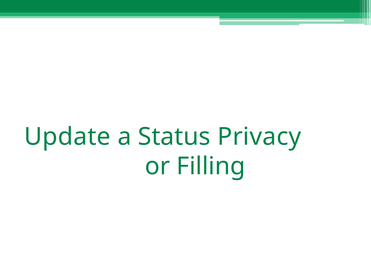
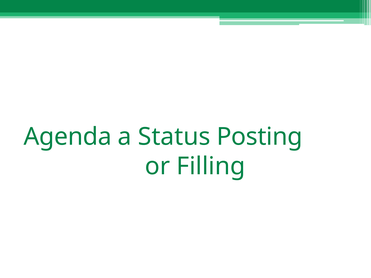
Update: Update -> Agenda (68, 137)
Privacy: Privacy -> Posting (260, 137)
